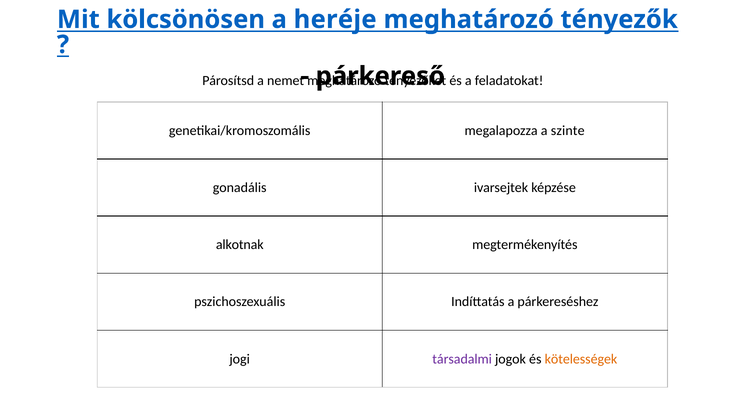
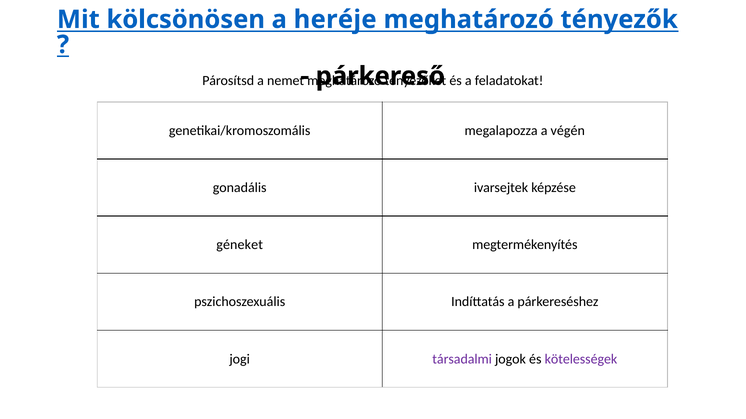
szinte: szinte -> végén (568, 131)
alkotnak: alkotnak -> géneket (240, 245)
kötelességek colour: orange -> purple (581, 359)
